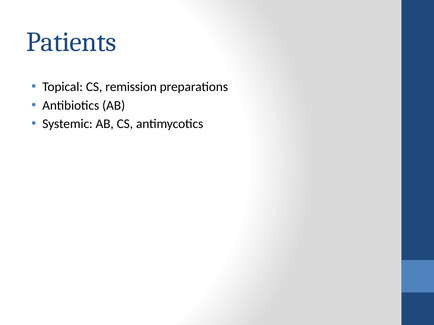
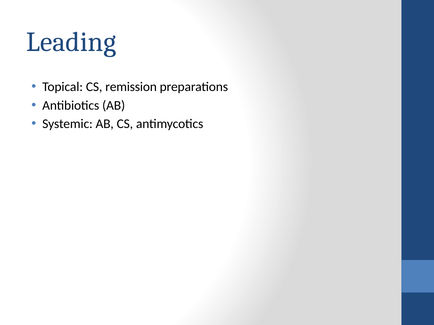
Patients: Patients -> Leading (71, 42)
